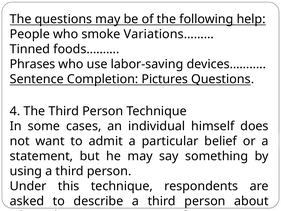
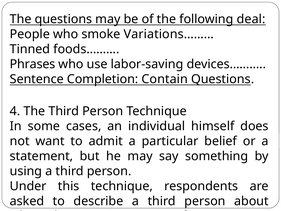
help: help -> deal (251, 19)
Pictures: Pictures -> Contain (165, 79)
